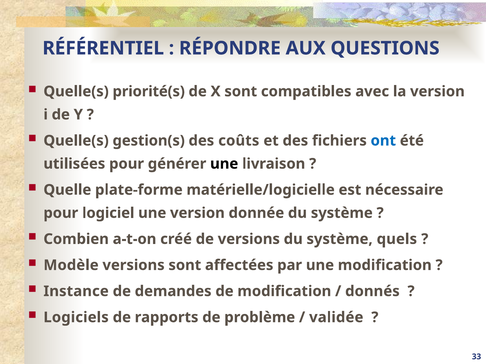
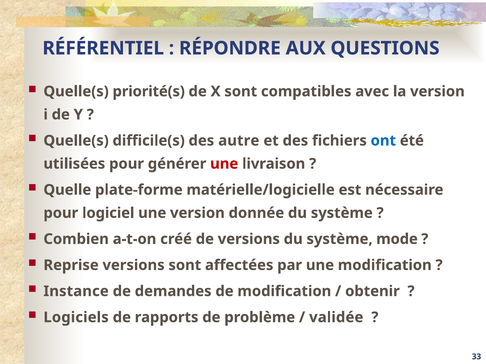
gestion(s: gestion(s -> difficile(s (149, 141)
coûts: coûts -> autre (239, 141)
une colour: black -> red (224, 164)
quels: quels -> mode (397, 239)
Modèle: Modèle -> Reprise (71, 265)
donnés: donnés -> obtenir (372, 292)
